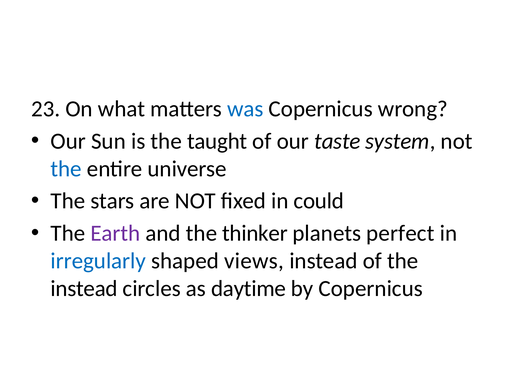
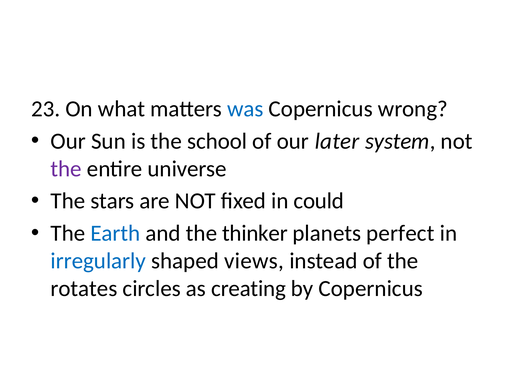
taught: taught -> school (217, 141)
taste: taste -> later (337, 141)
the colour: blue -> purple (66, 169)
Earth colour: purple -> blue (115, 233)
instead: instead -> rotates (84, 288)
daytime: daytime -> creating (249, 288)
